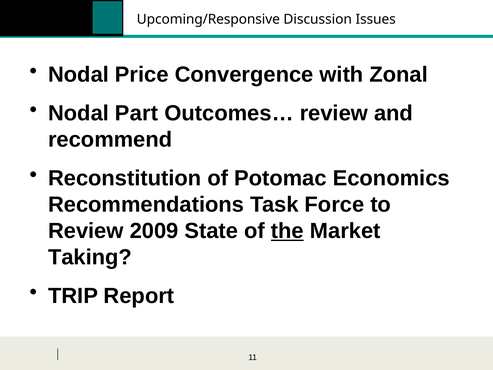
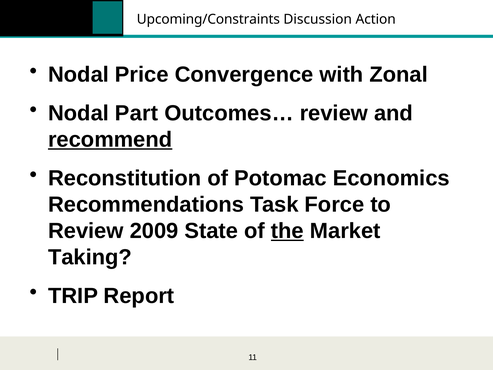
Upcoming/Responsive: Upcoming/Responsive -> Upcoming/Constraints (208, 19)
Issues: Issues -> Action (376, 19)
recommend underline: none -> present (110, 140)
